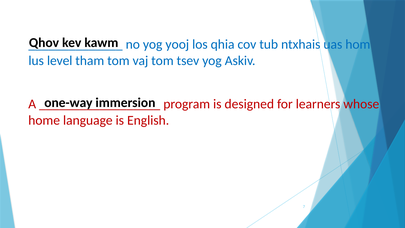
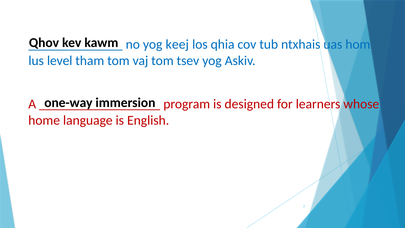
yooj: yooj -> keej (177, 44)
